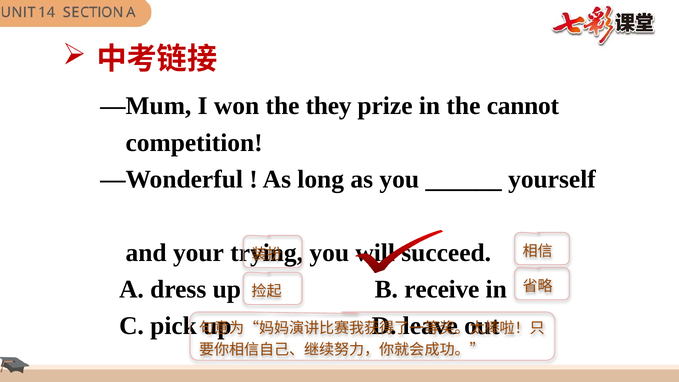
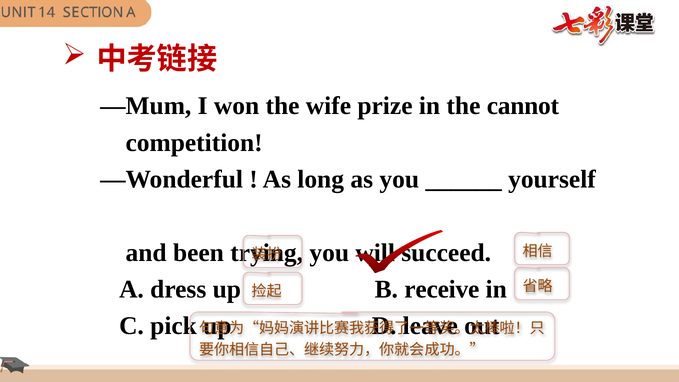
they: they -> wife (328, 106)
your: your -> been (198, 253)
